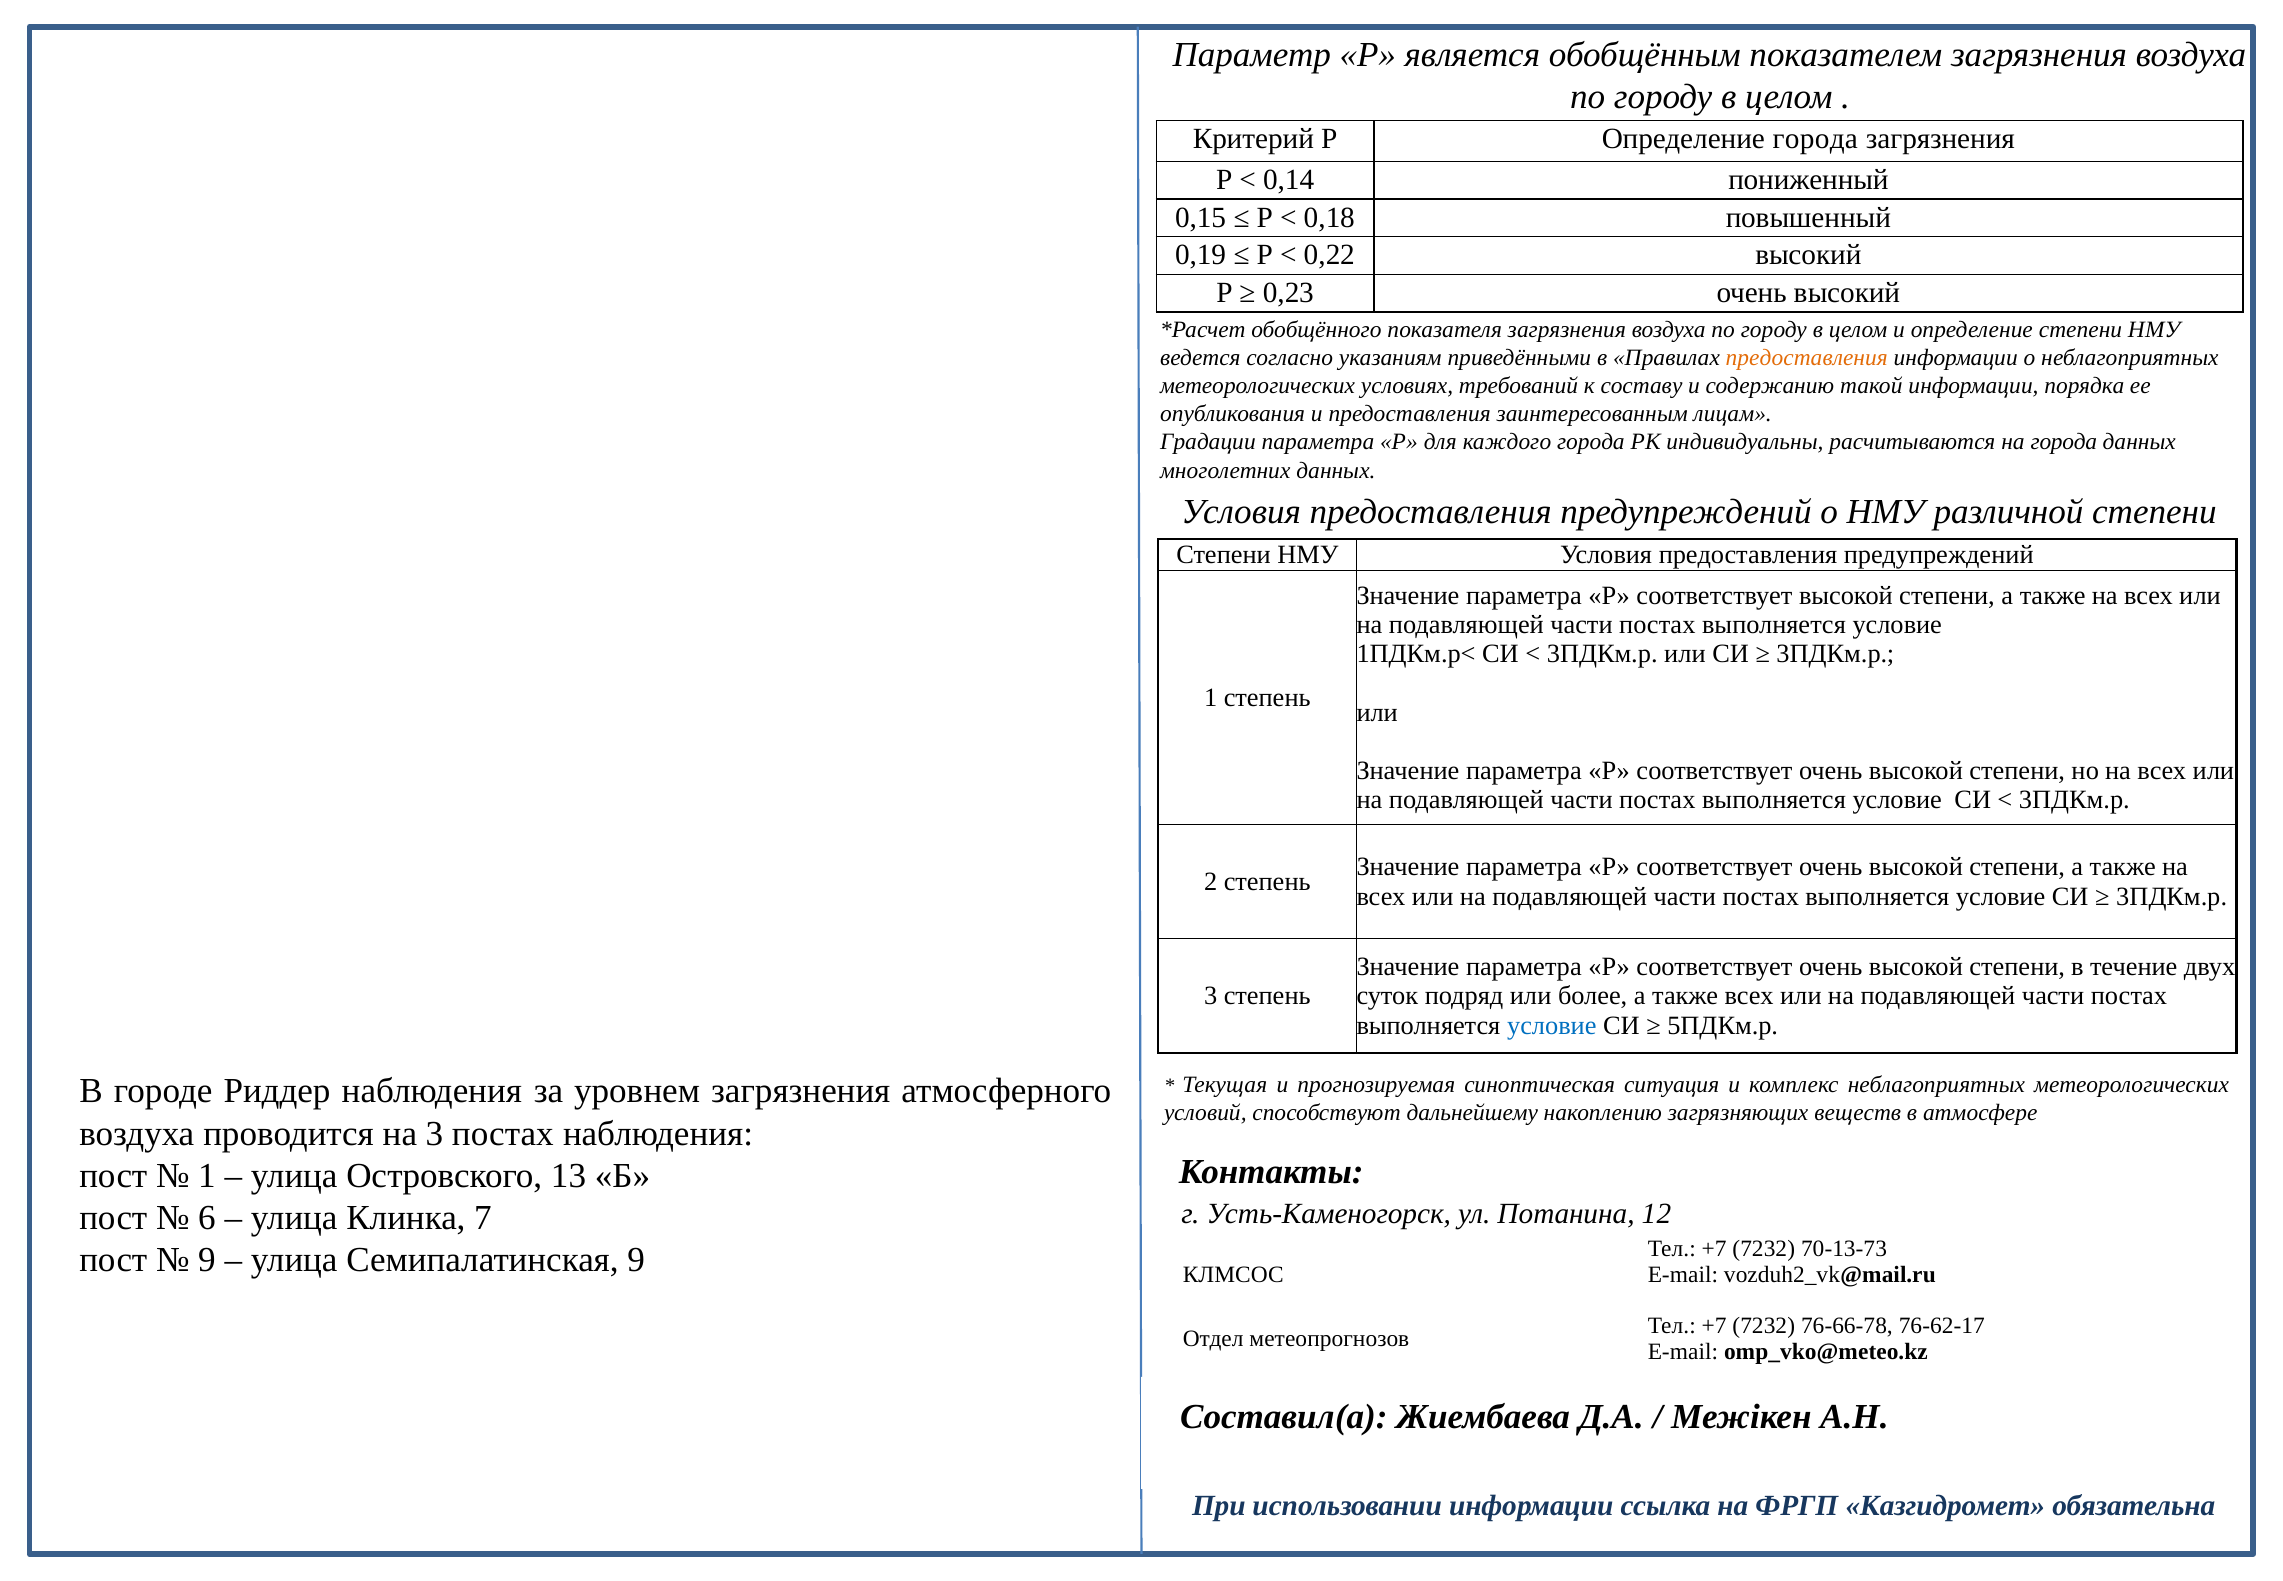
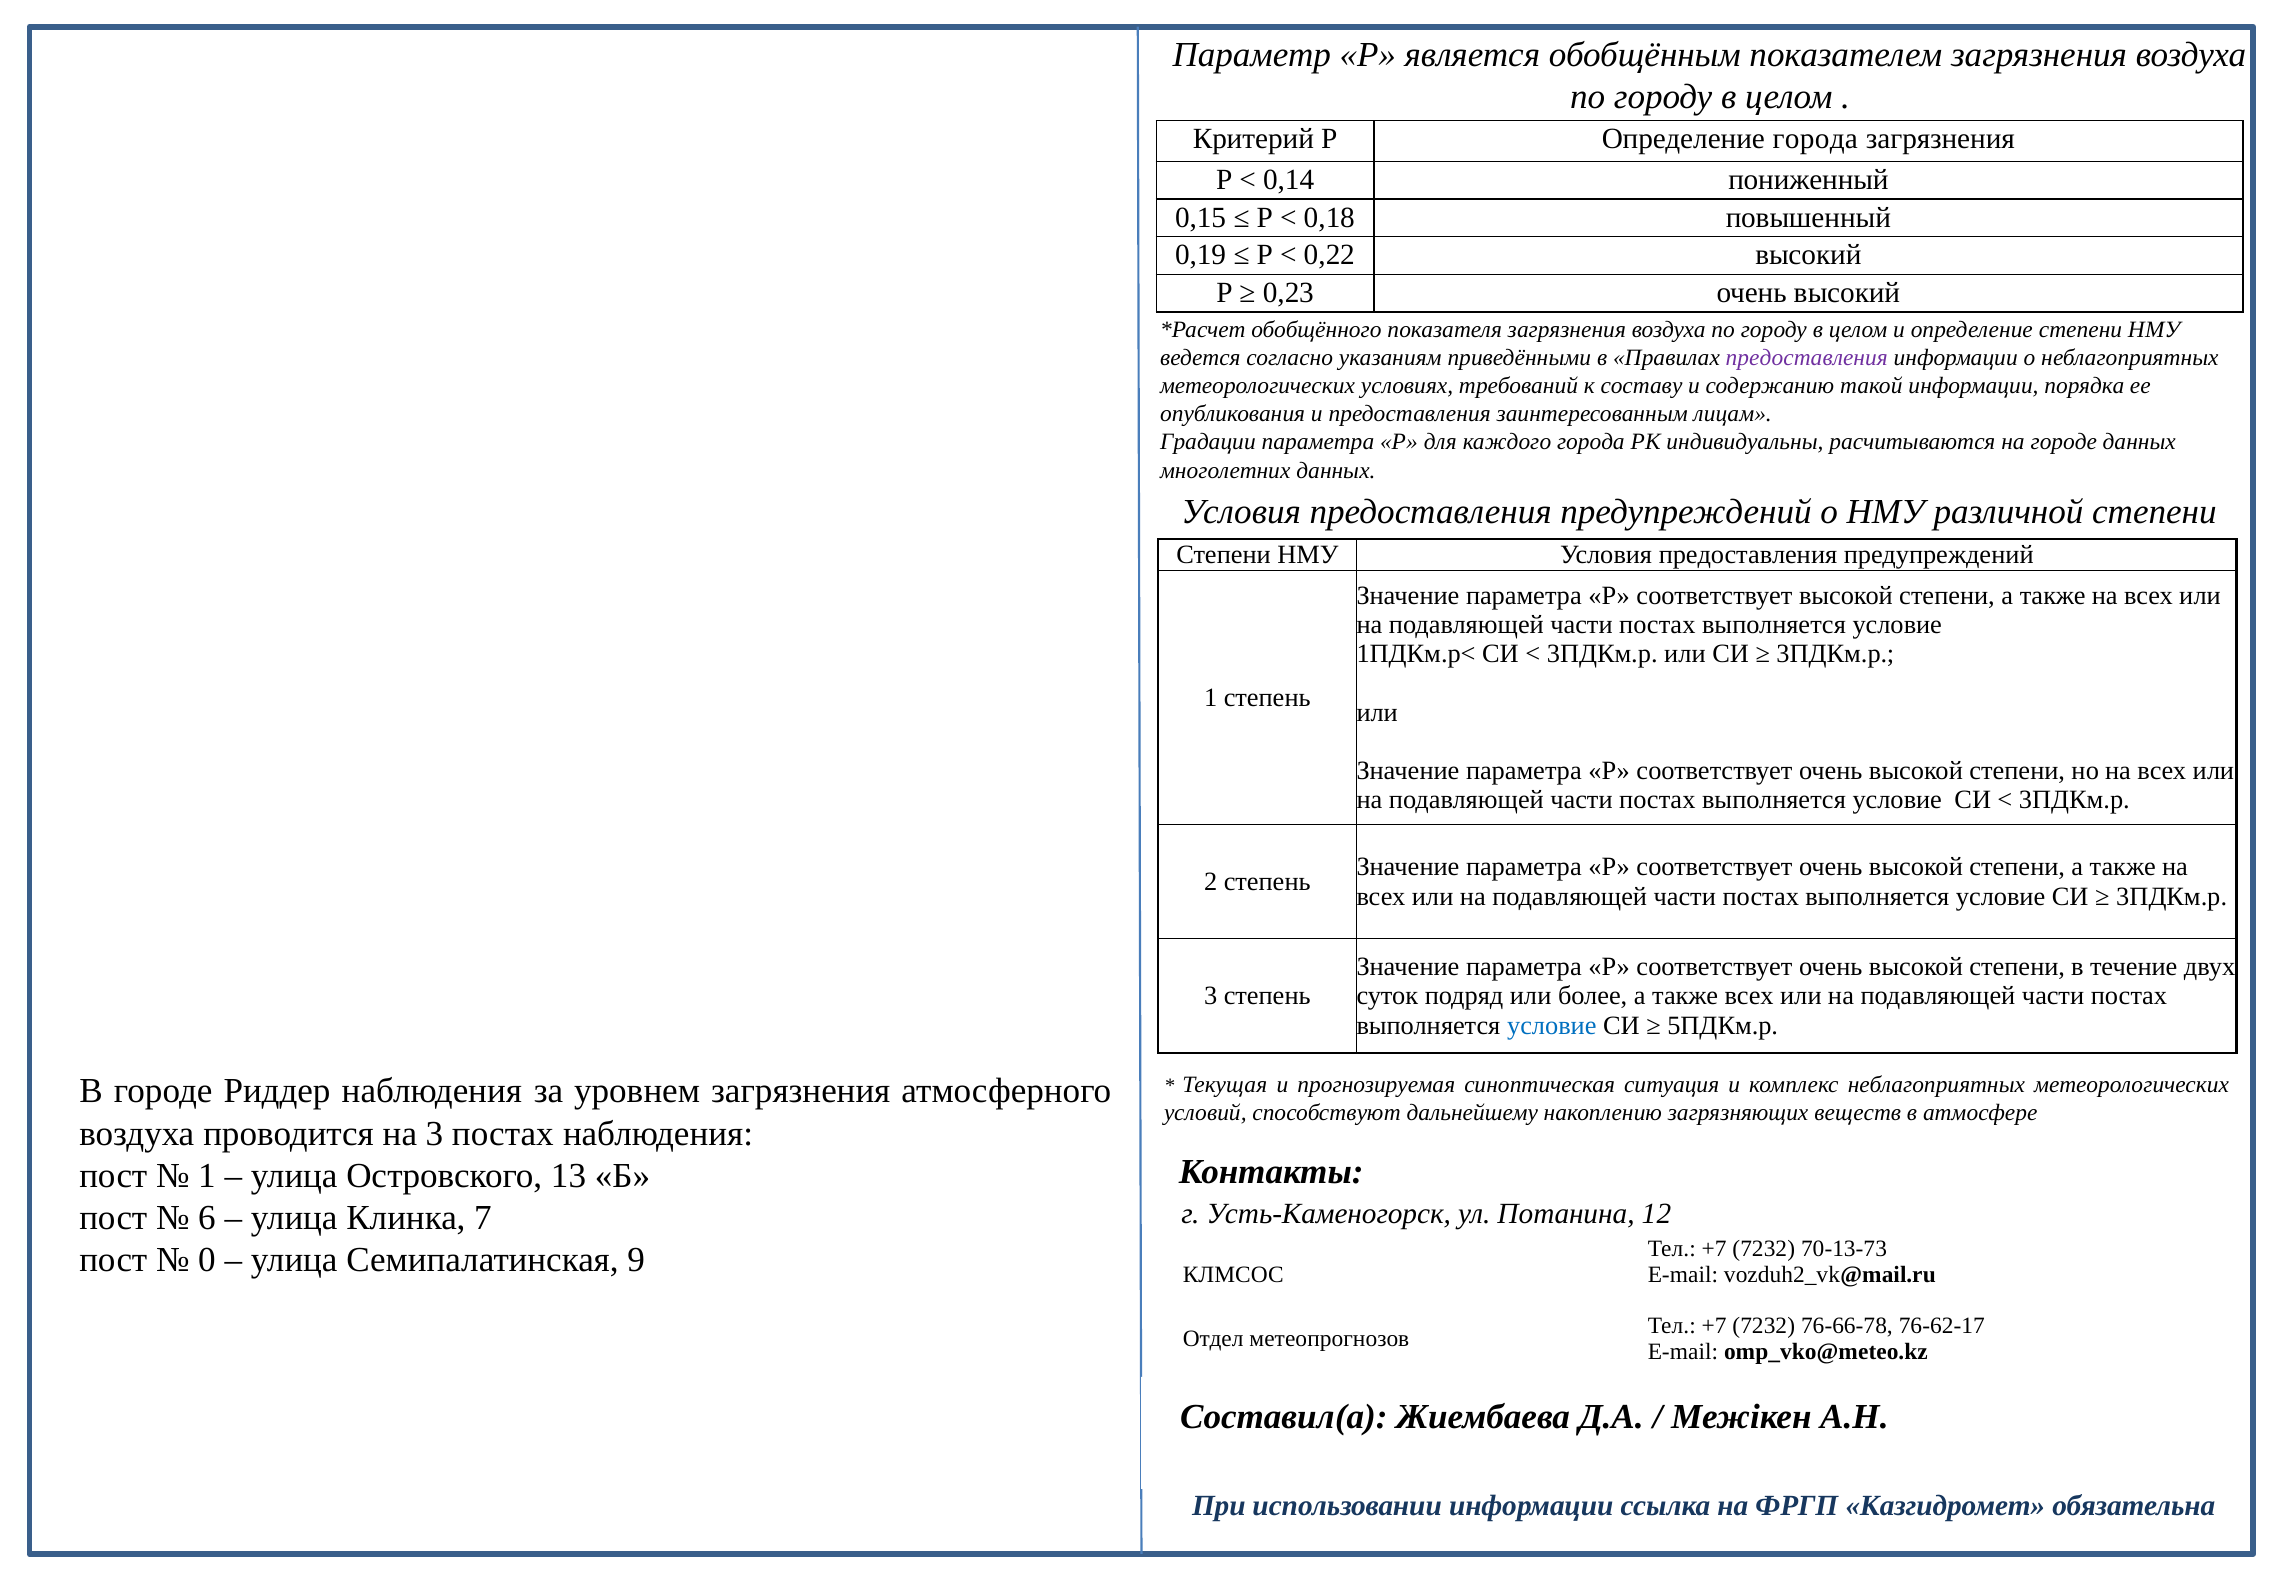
предоставления colour: orange -> purple (1807, 358)
на города: города -> городе (2064, 442)
9: 9 -> 0 (207, 1260)
